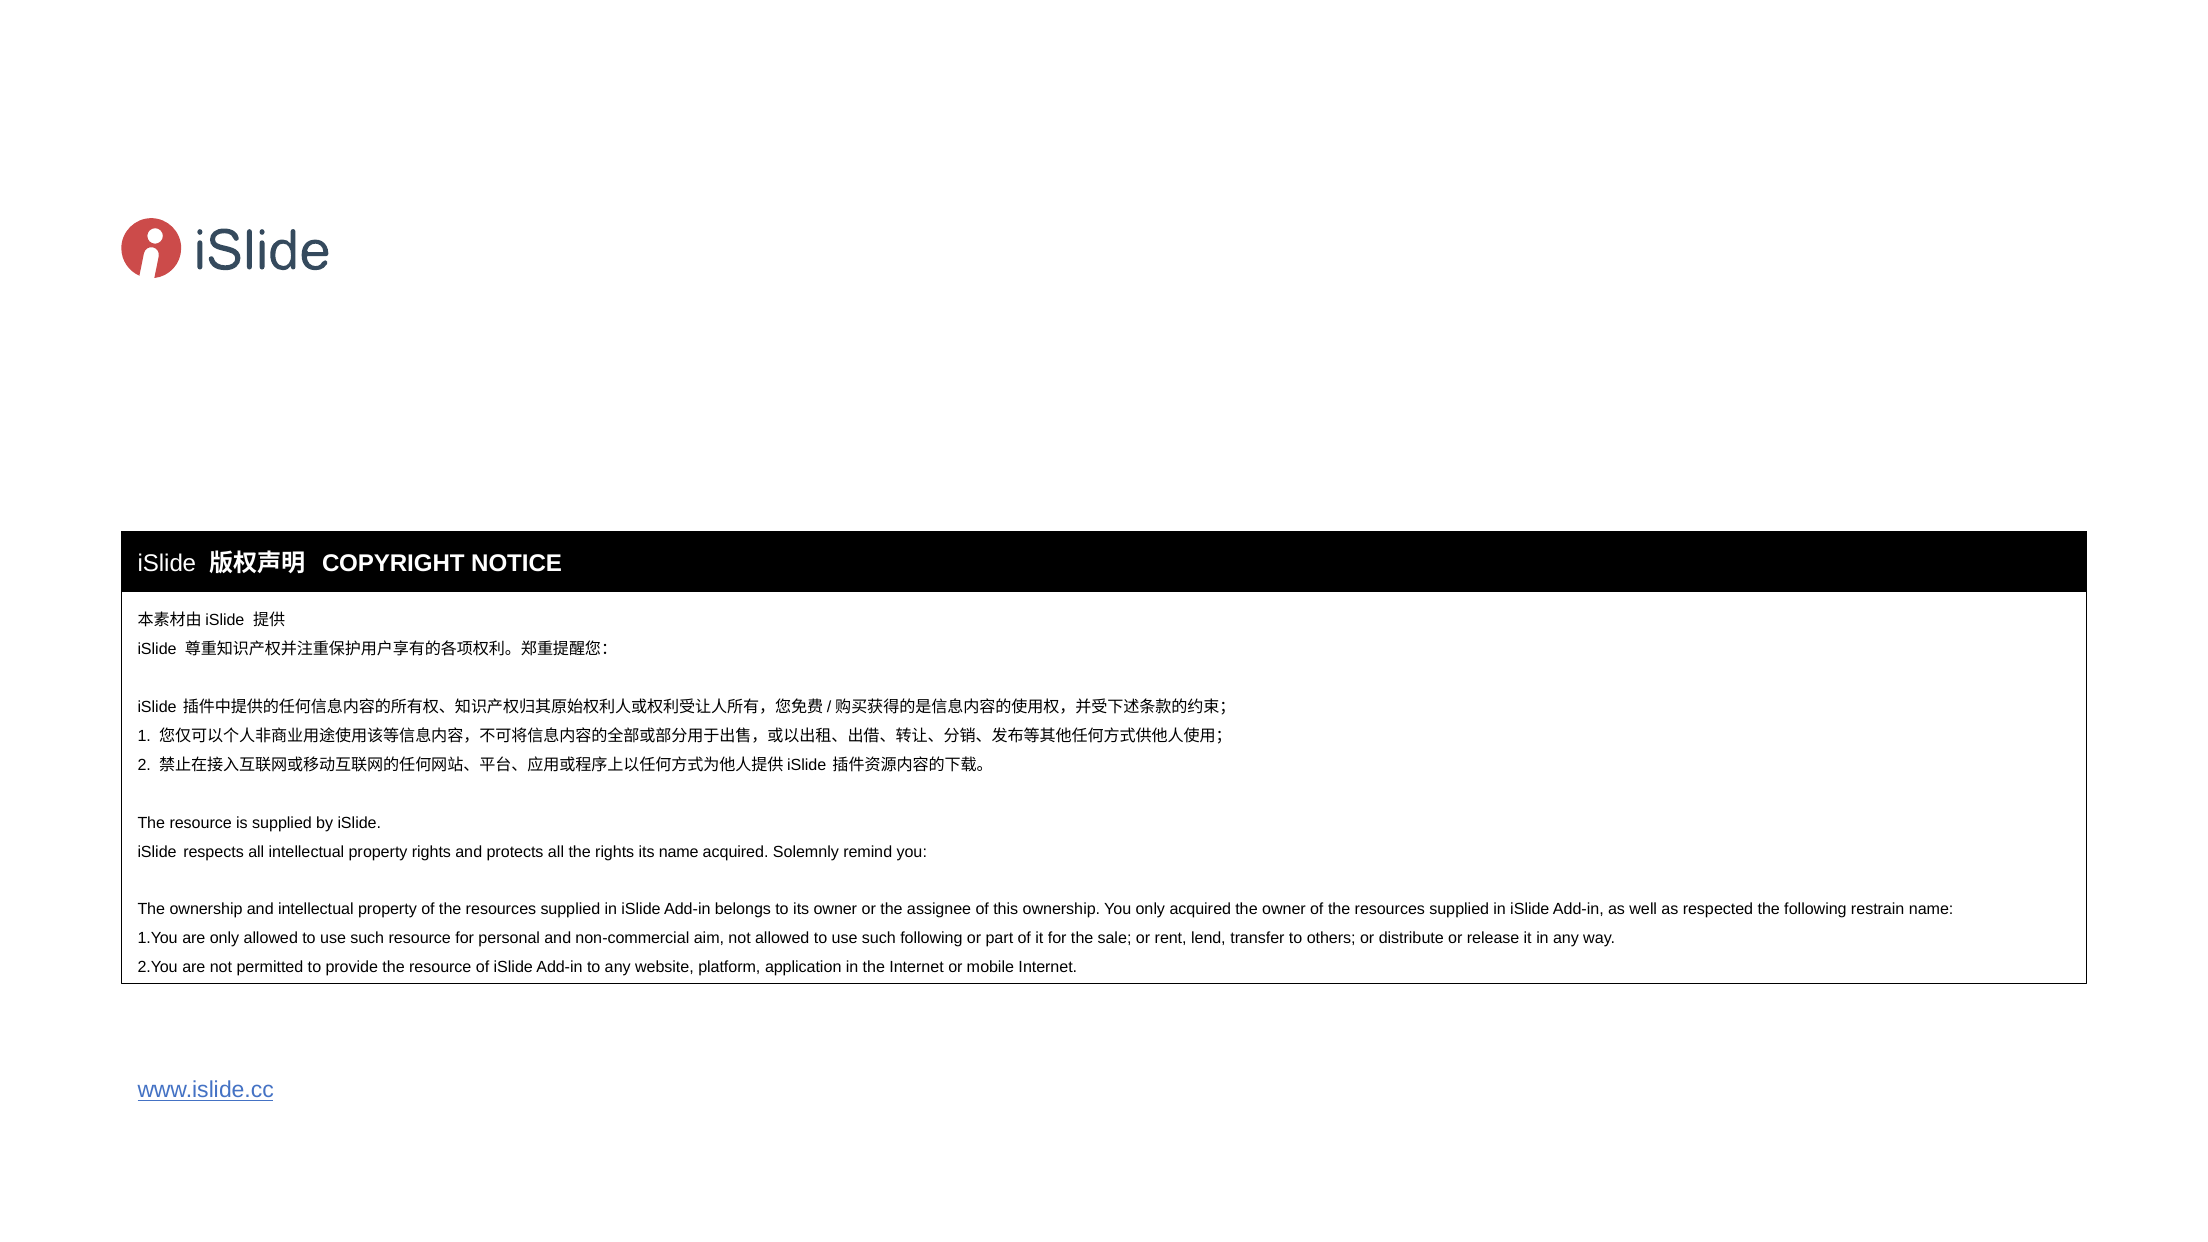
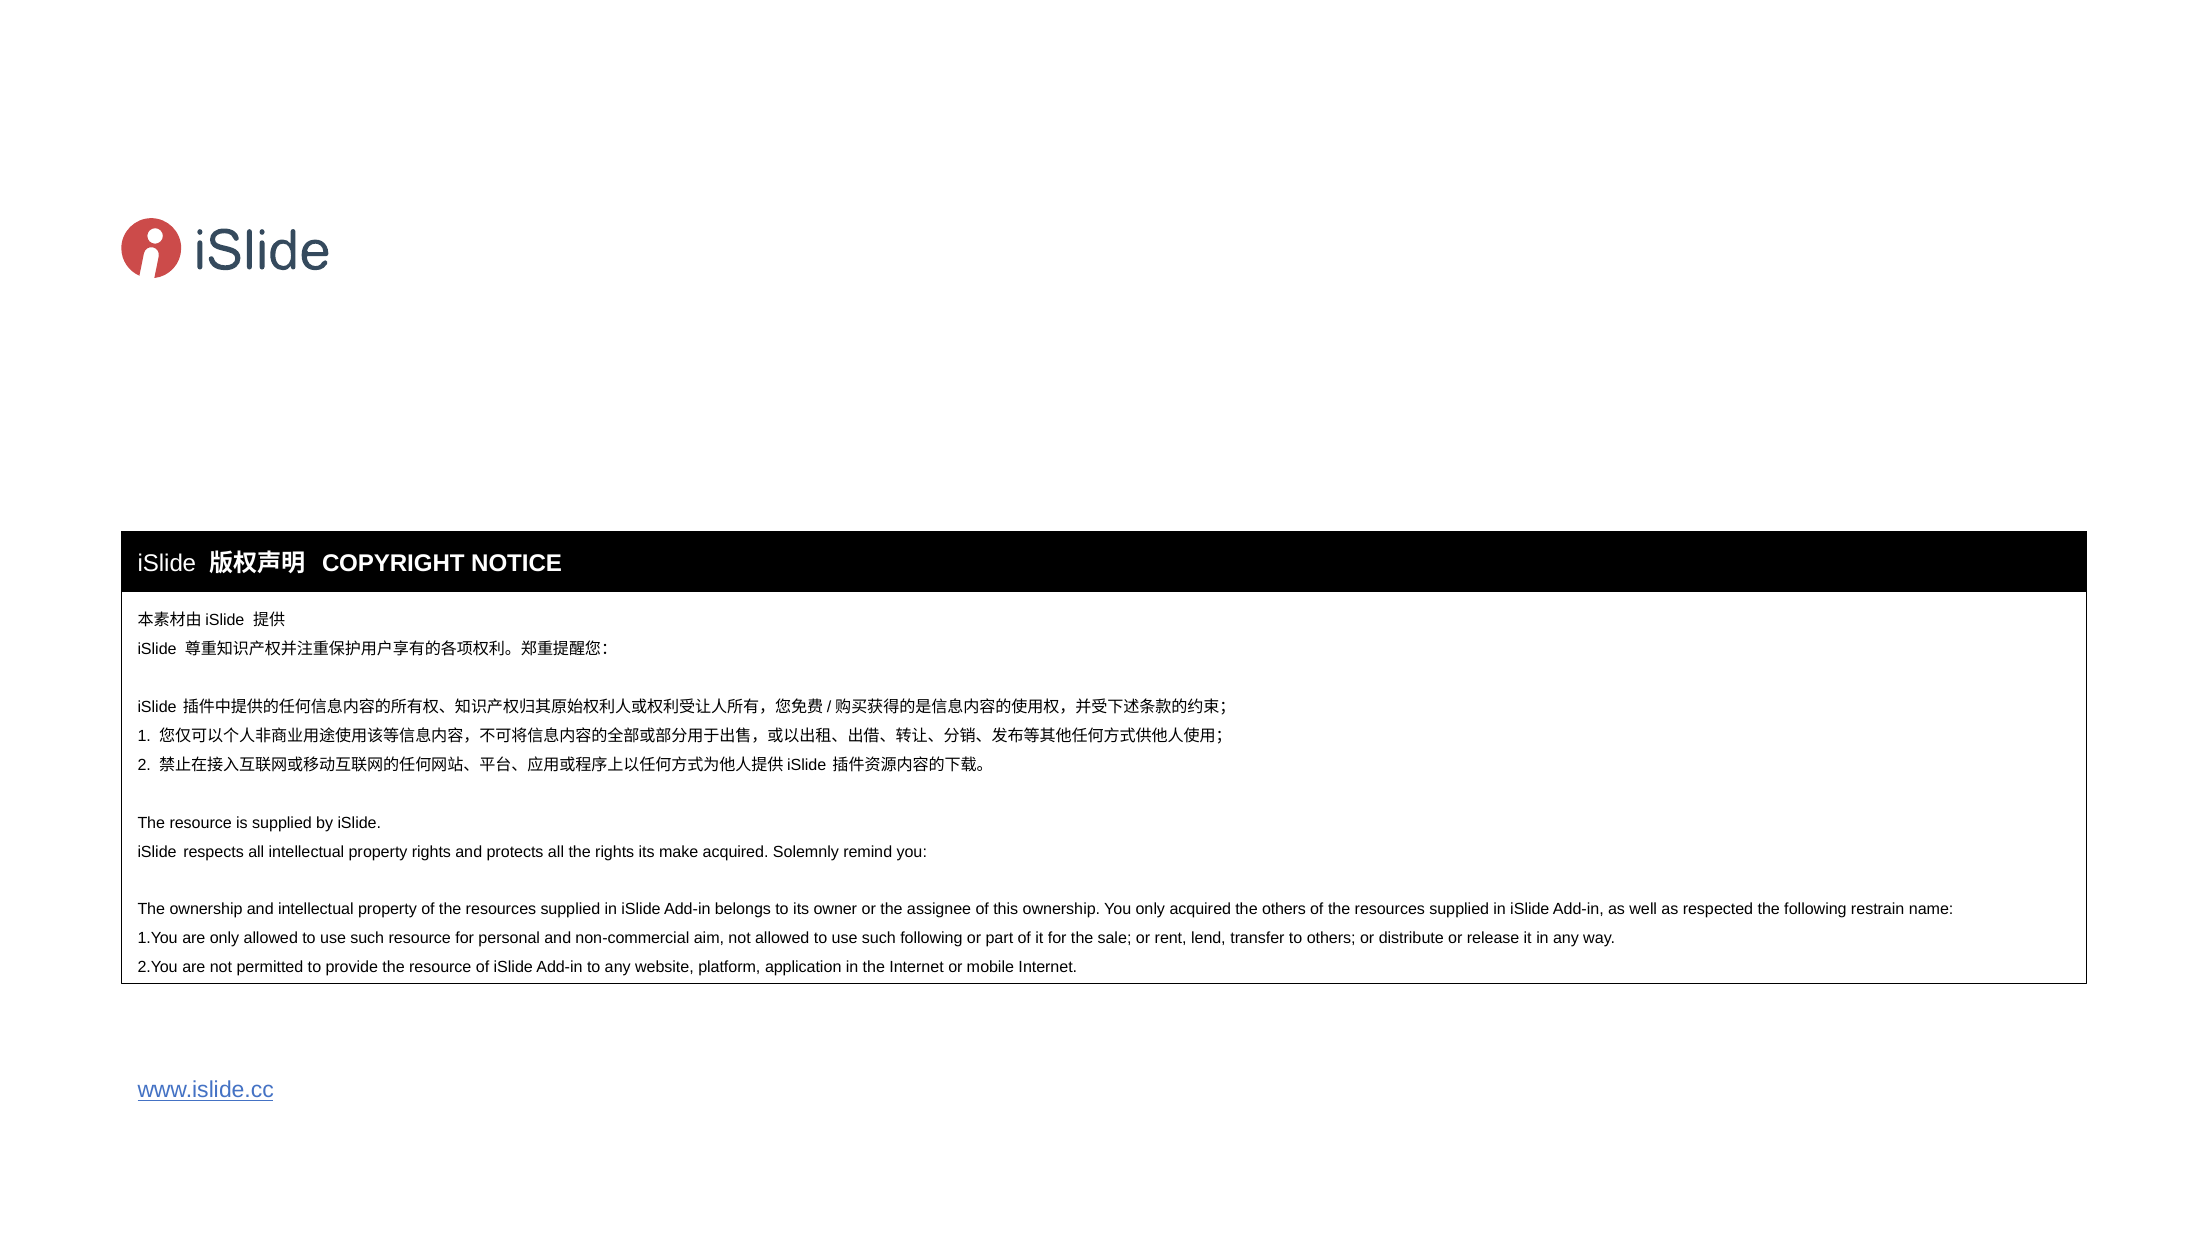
its name: name -> make (679, 852)
the owner: owner -> others (1284, 910)
